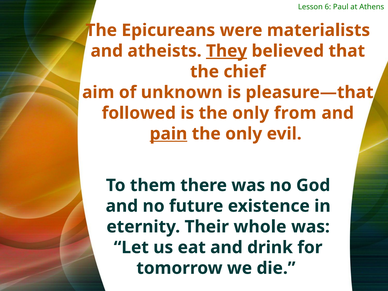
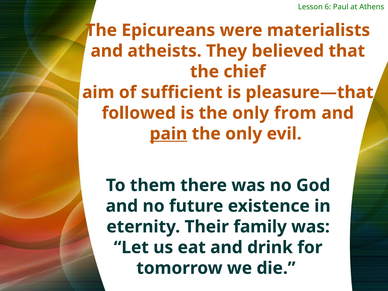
They underline: present -> none (227, 51)
unknown: unknown -> sufficient (182, 92)
whole: whole -> family (260, 227)
